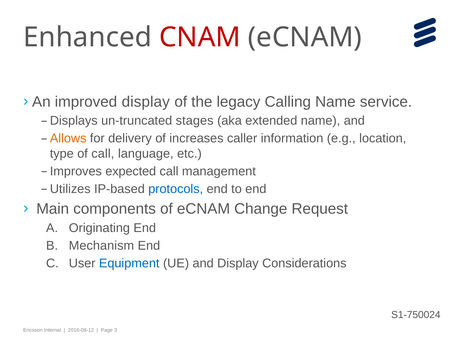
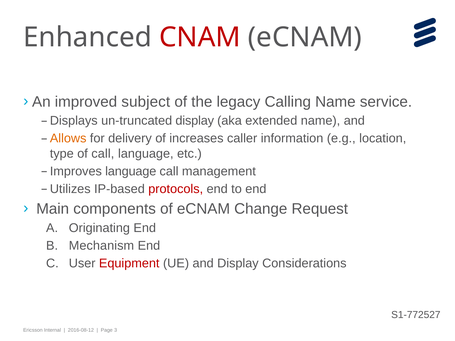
improved display: display -> subject (146, 102)
un-truncated stages: stages -> display (195, 121)
Improves expected: expected -> language (131, 171)
protocols colour: blue -> red (176, 189)
Equipment colour: blue -> red (129, 263)
S1-750024: S1-750024 -> S1-772527 (416, 315)
